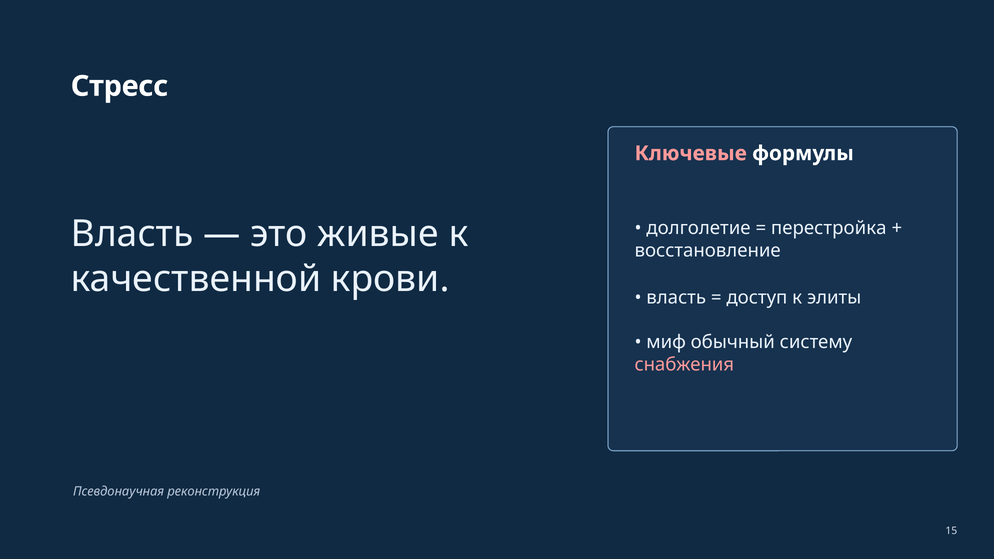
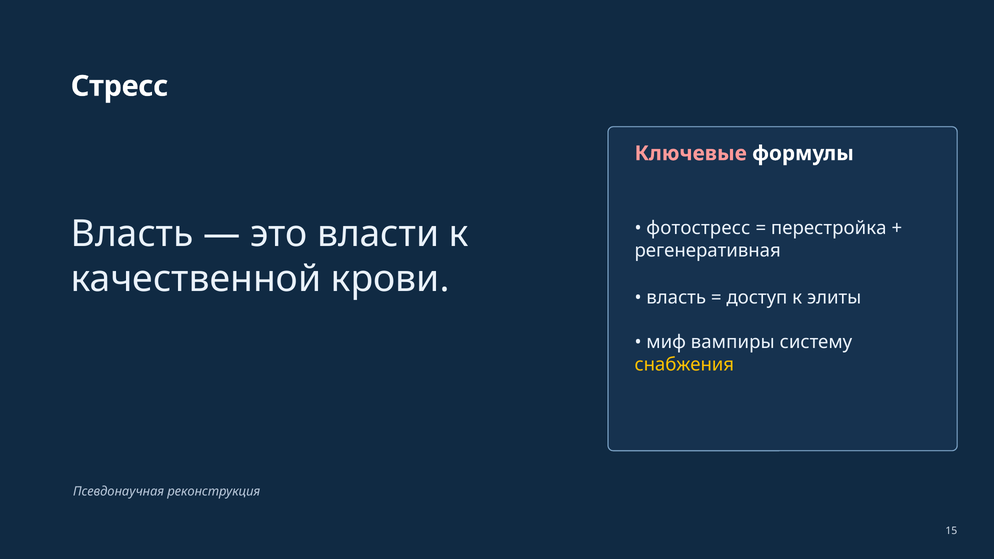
долголетие: долголетие -> фотостресс (698, 228)
живые: живые -> власти (378, 234)
восстановление: восстановление -> регенеративная (708, 250)
обычный: обычный -> вампиры (733, 342)
снабжения colour: pink -> yellow (684, 365)
